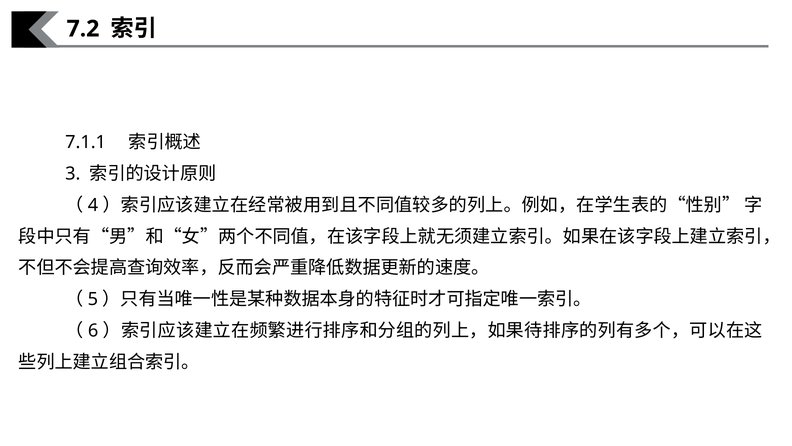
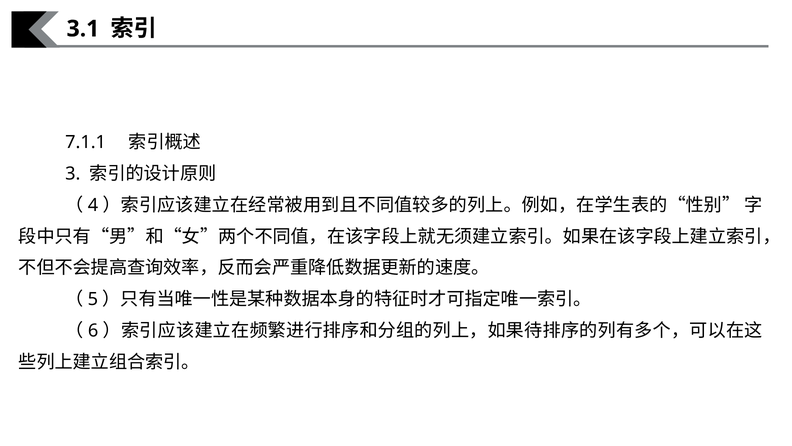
7.2: 7.2 -> 3.1 (83, 29)
